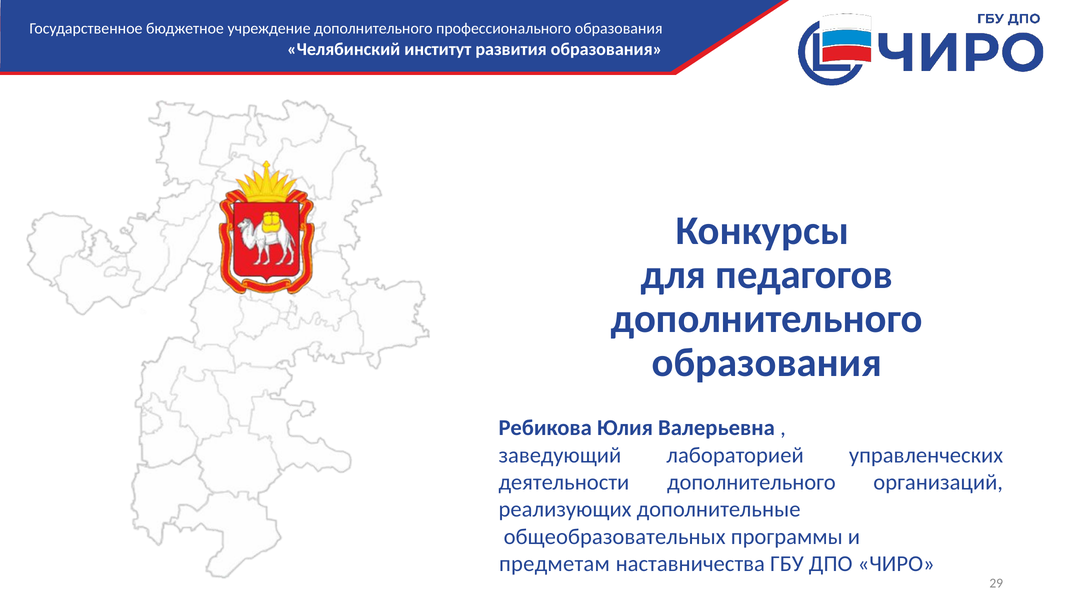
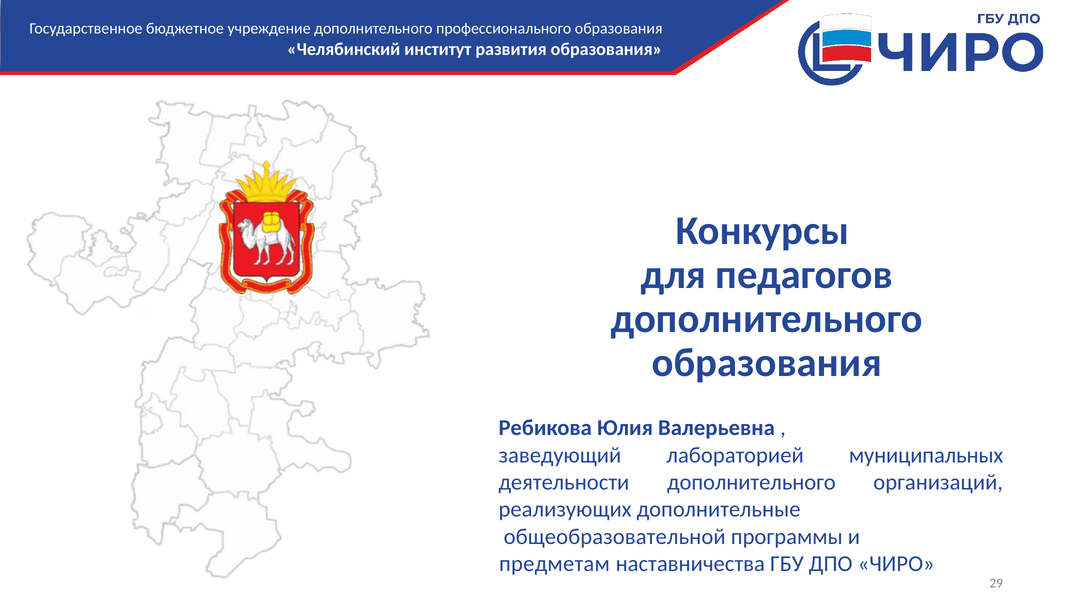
управленческих: управленческих -> муниципальных (926, 455)
общеобразовательных: общеобразовательных -> общеобразовательной (615, 536)
